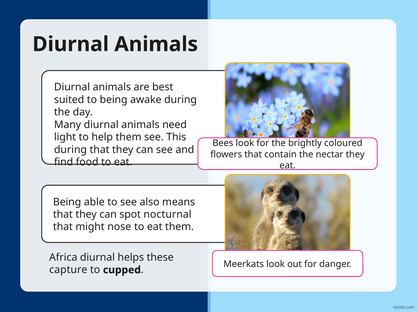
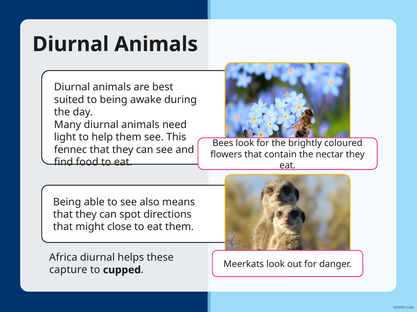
during: during -> fennec (71, 150)
nocturnal: nocturnal -> directions (168, 215)
nose: nose -> close (119, 227)
